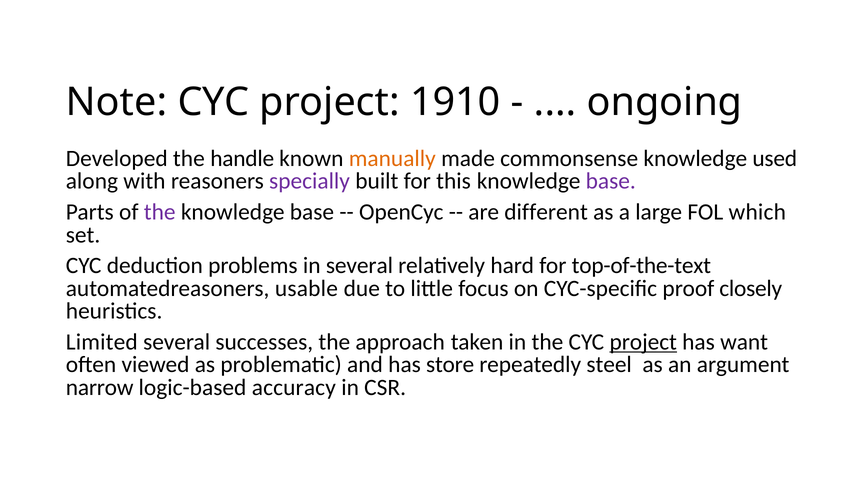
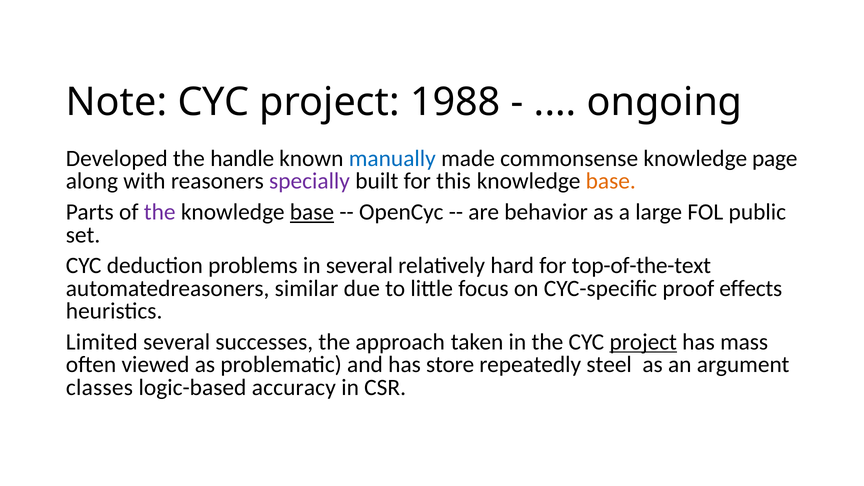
1910: 1910 -> 1988 (455, 102)
manually colour: orange -> blue (392, 159)
used: used -> page (775, 159)
base colour: purple -> orange (611, 181)
base underline: none -> present (312, 212)
different: different -> behavior (546, 212)
which: which -> public (757, 212)
usable: usable -> similar (306, 288)
closely: closely -> effects (751, 288)
want: want -> mass (744, 342)
narrow: narrow -> classes (99, 387)
